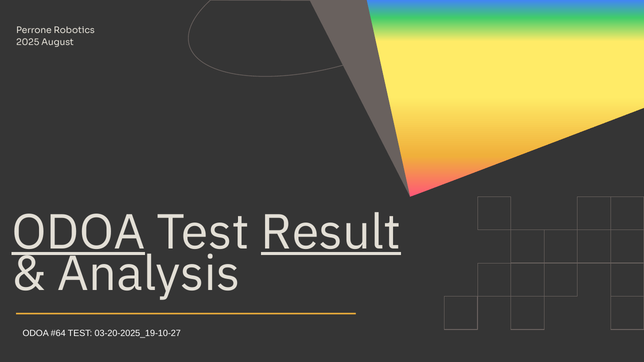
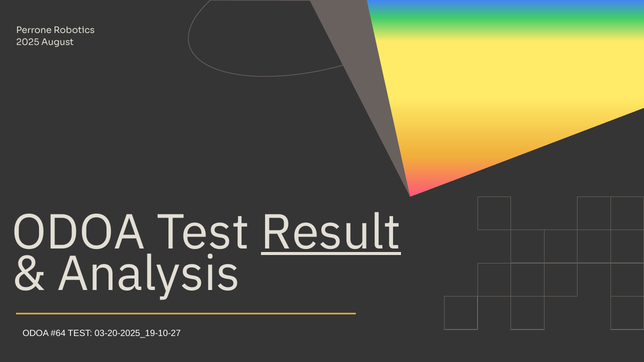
ODOA underline: present -> none (78, 233)
